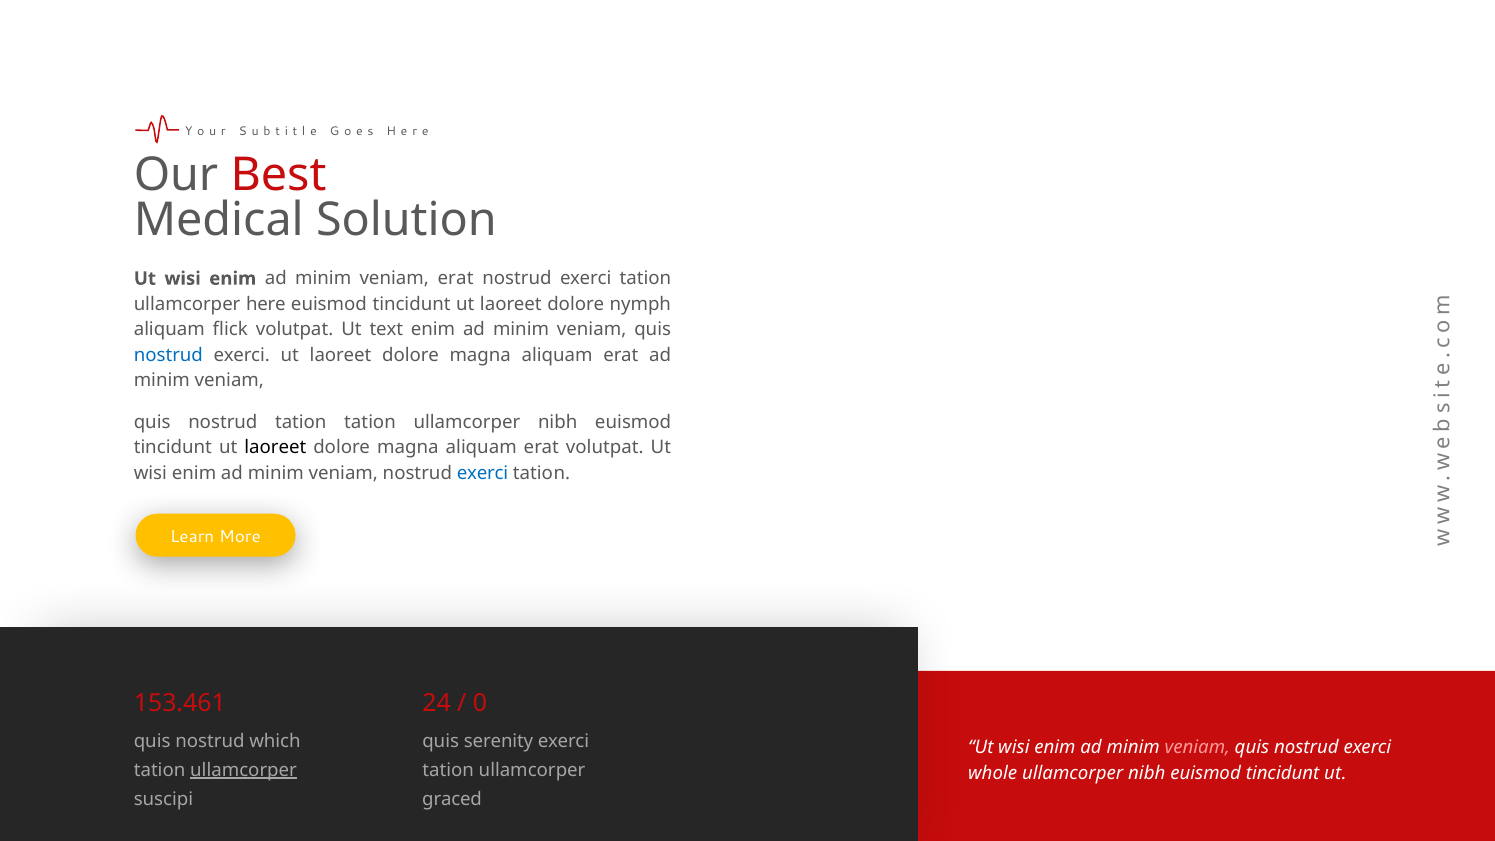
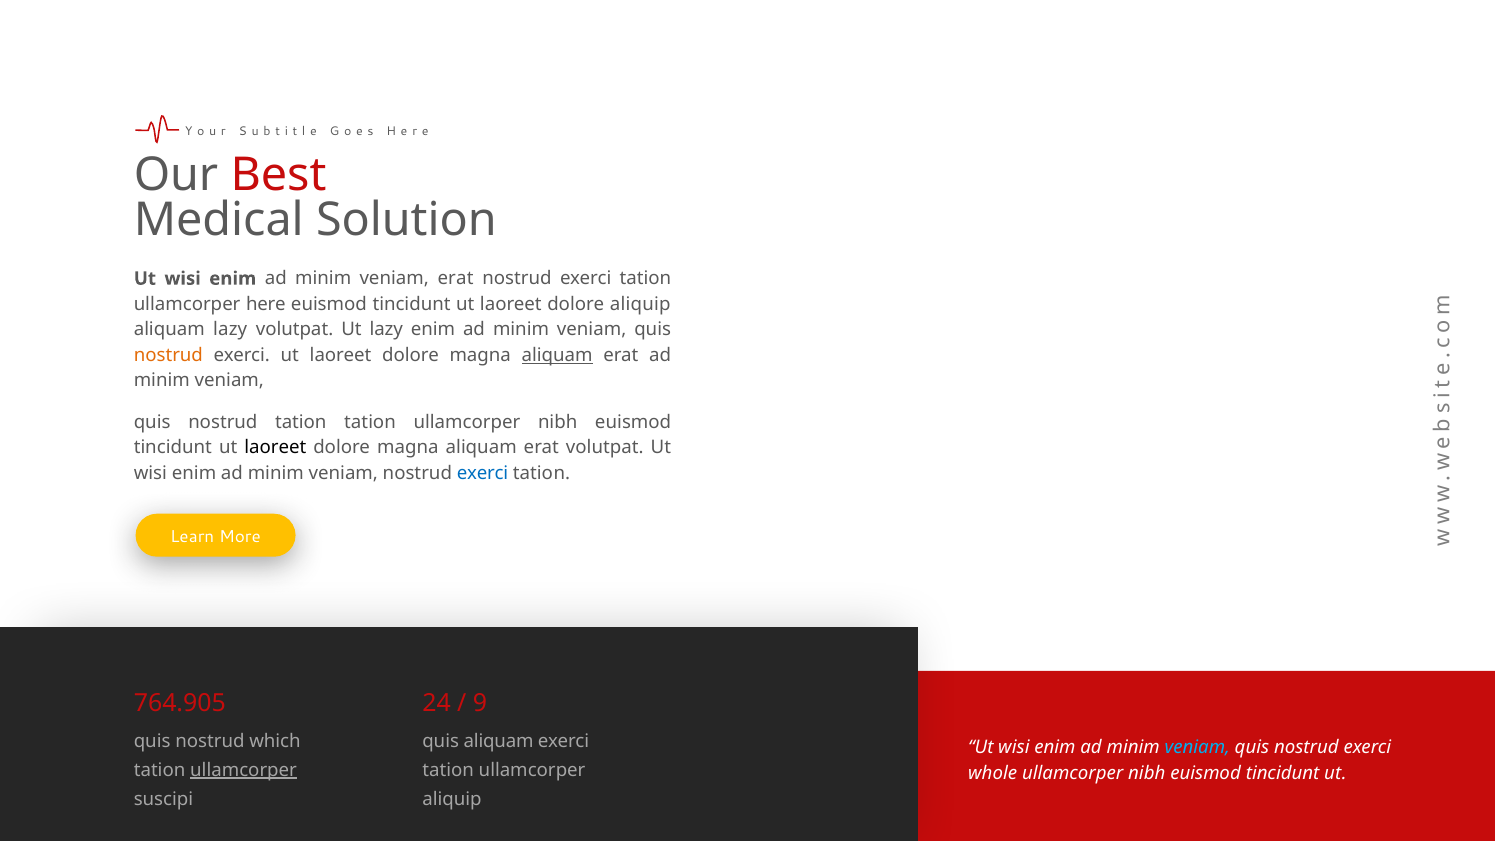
dolore nymph: nymph -> aliquip (640, 304)
aliquam flick: flick -> lazy (230, 330)
Ut text: text -> lazy (386, 330)
nostrud colour: blue -> orange (168, 355)
aliquam underline: none -> present (557, 355)
153.461: 153.461 -> 764.905 (180, 704)
0: 0 -> 9 (480, 704)
quis serenity: serenity -> aliquam (499, 741)
veniam colour: pink -> light blue (1197, 748)
graced: graced -> aliquip (452, 799)
